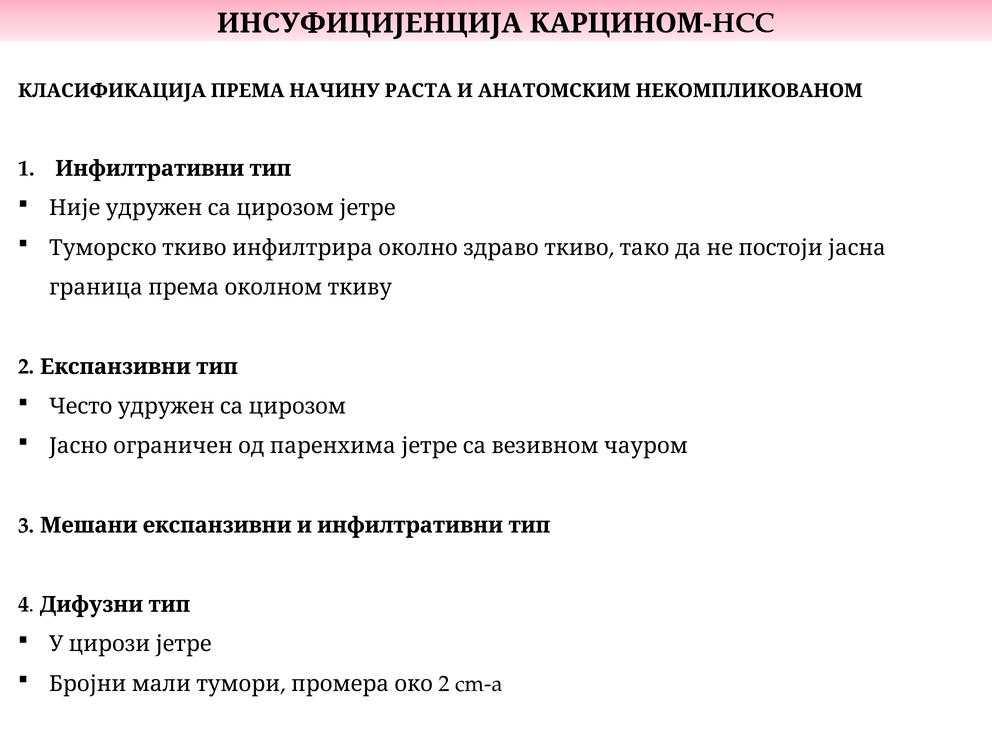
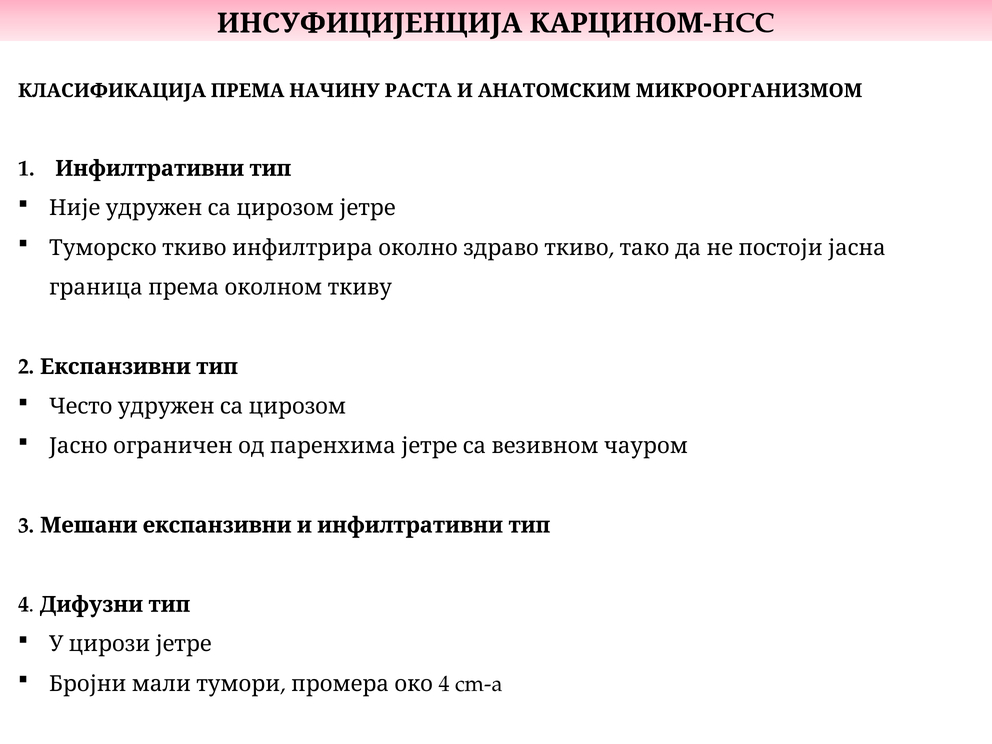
НЕКОМПЛИКОВАНОМ: НЕКОМПЛИКОВАНОМ -> МИКРООРГАНИЗМОМ (749, 91)
2: 2 -> 4 (444, 684)
